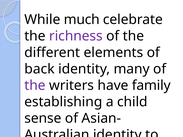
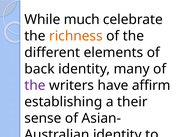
richness colour: purple -> orange (76, 36)
family: family -> affirm (151, 86)
child: child -> their (132, 102)
